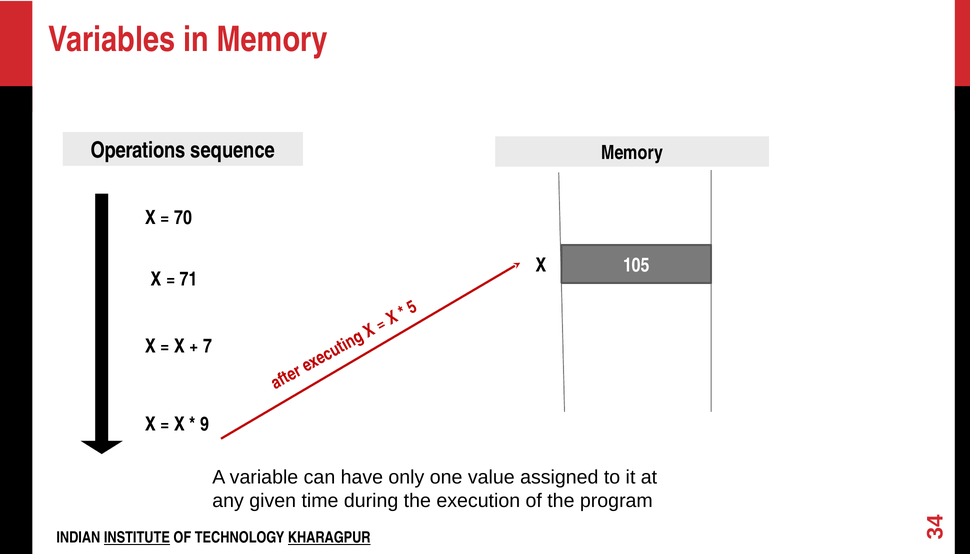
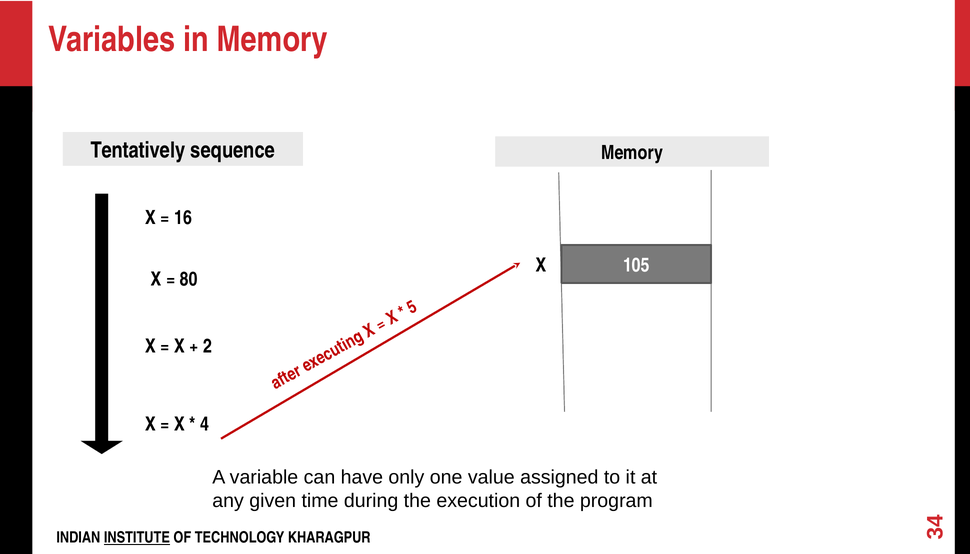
Operations: Operations -> Tentatively (138, 151)
70: 70 -> 16 (183, 218)
71: 71 -> 80 (189, 279)
7: 7 -> 2 (208, 346)
9: 9 -> 4 (205, 425)
KHARAGPUR underline: present -> none (329, 538)
